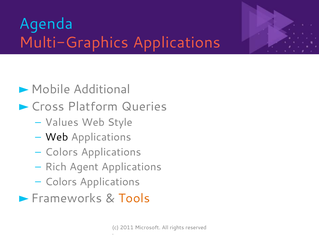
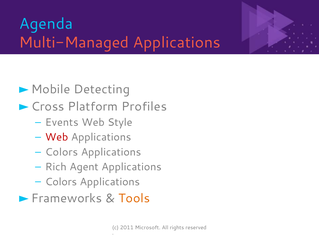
Multi-Graphics: Multi-Graphics -> Multi-Managed (74, 43)
Additional: Additional -> Detecting (102, 89)
Queries: Queries -> Profiles (144, 107)
Values: Values -> Events (62, 122)
Web colour: black -> red (57, 137)
